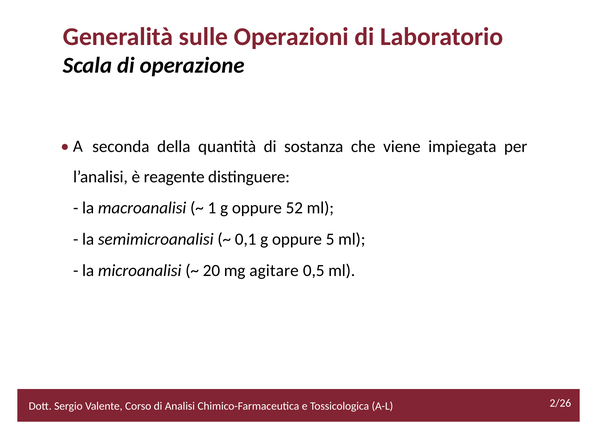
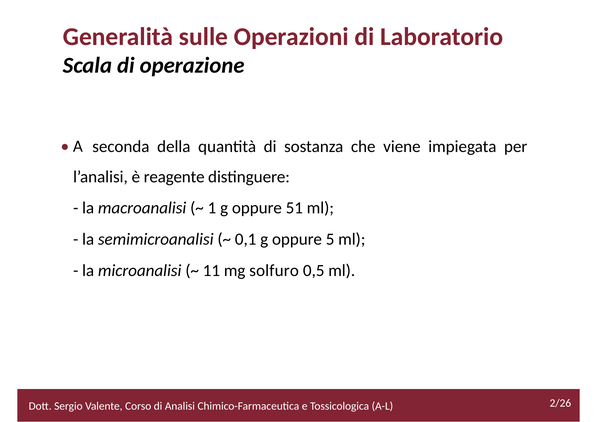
52: 52 -> 51 (294, 208)
20: 20 -> 11 (211, 270)
agitare: agitare -> solfuro (274, 270)
